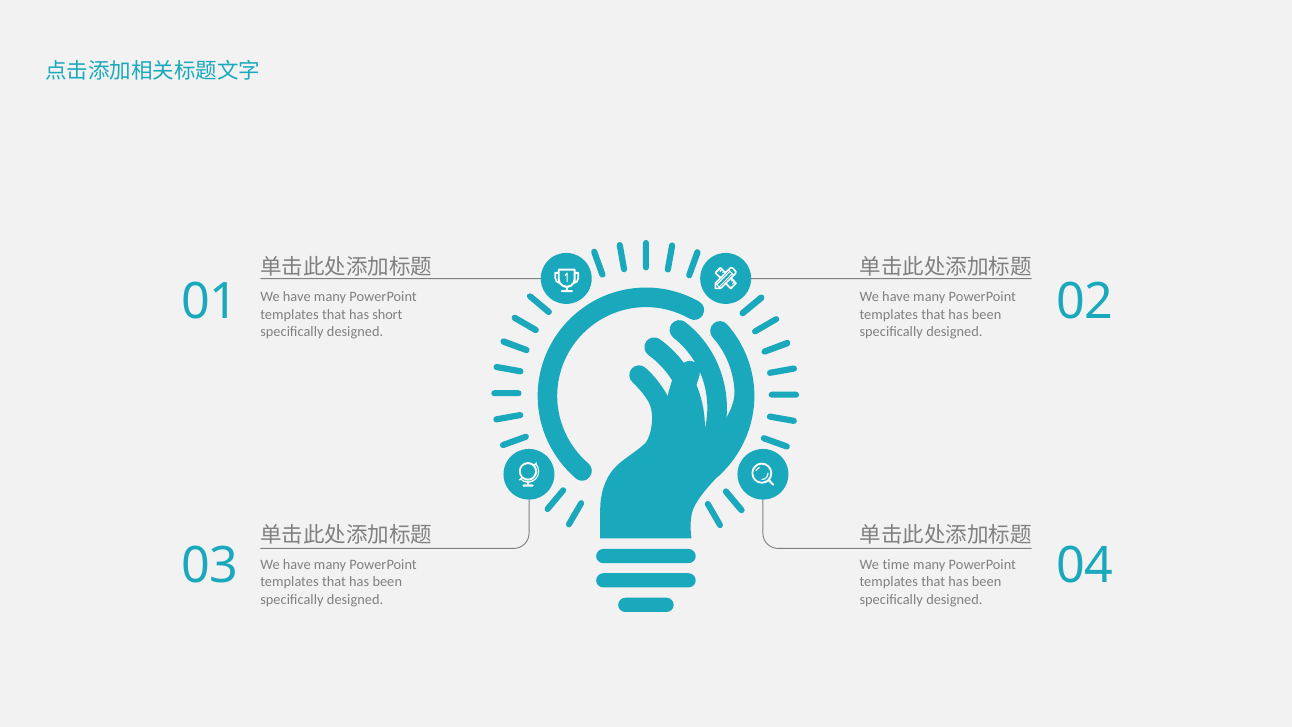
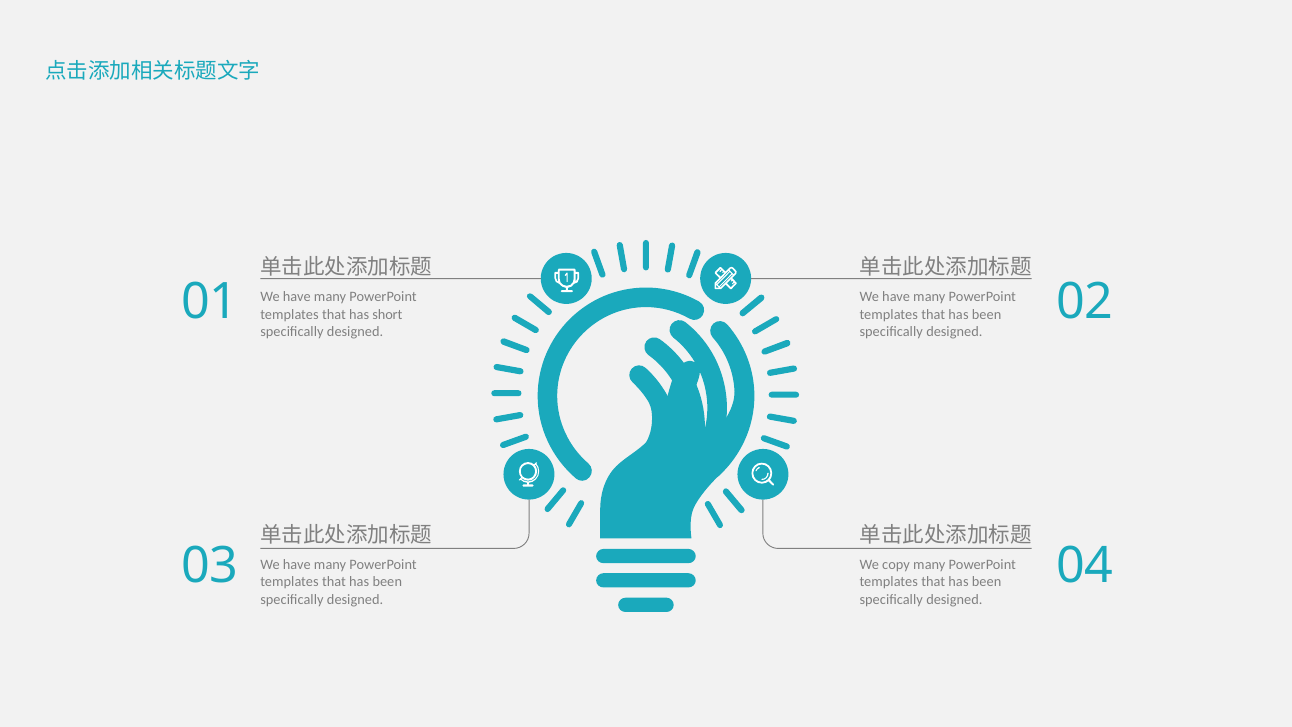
time: time -> copy (896, 565)
